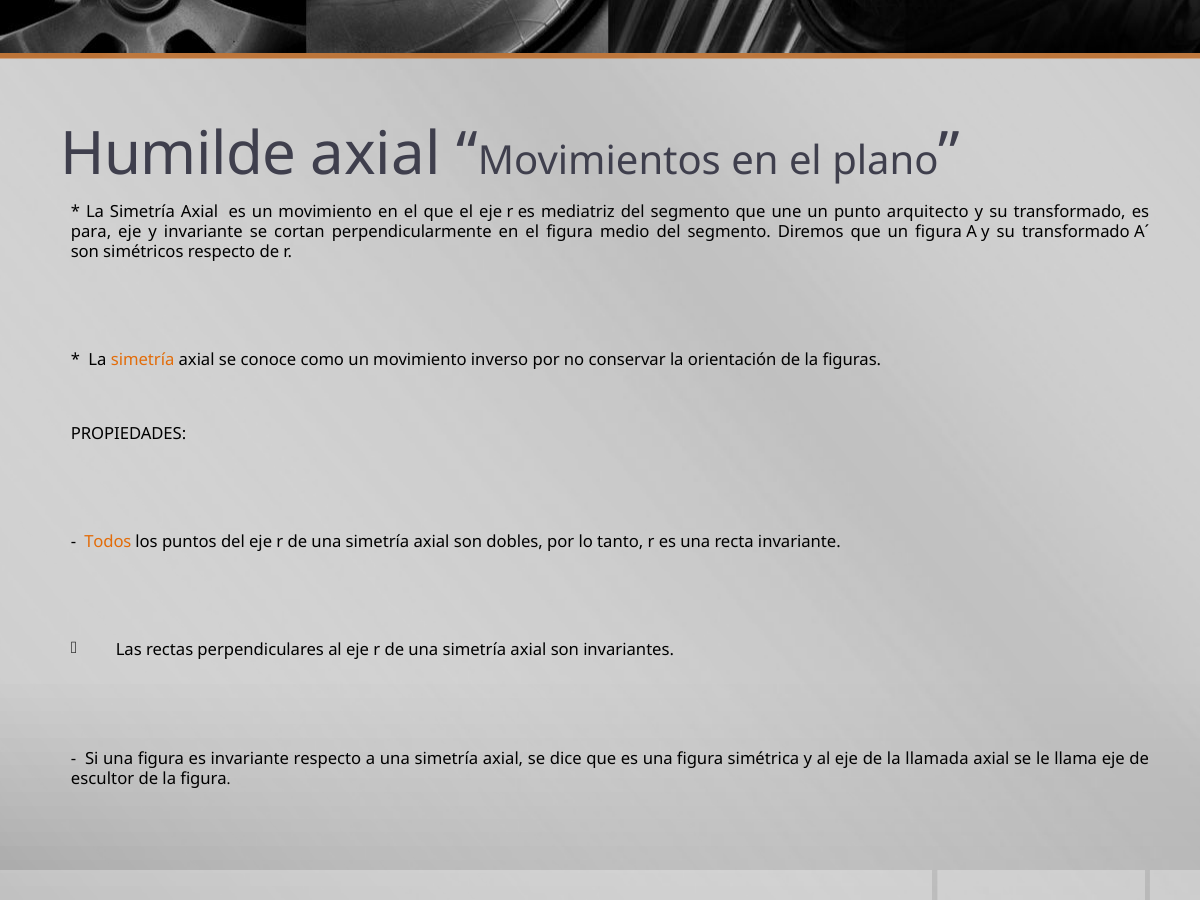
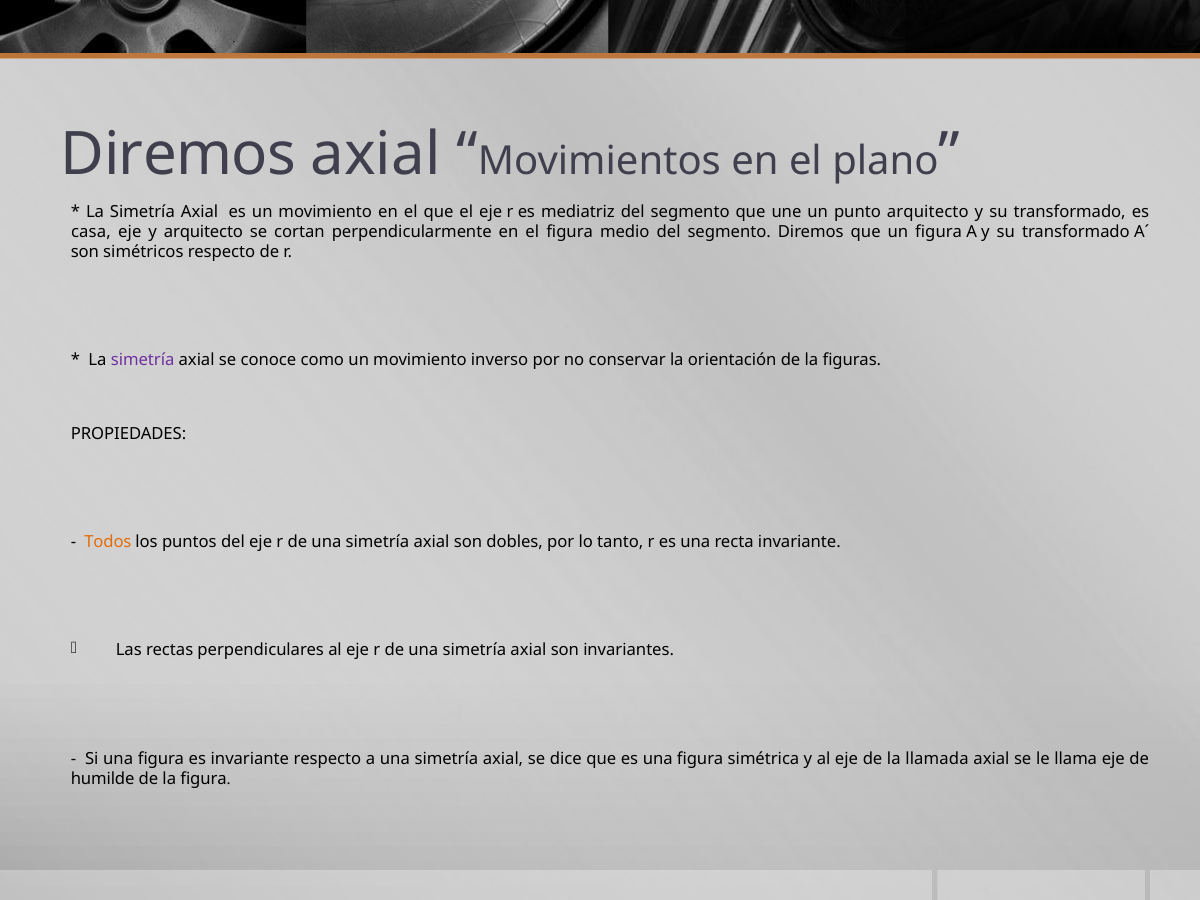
Humilde: Humilde -> Diremos (179, 155)
para: para -> casa (91, 232)
y invariante: invariante -> arquitecto (203, 232)
simetría colour: orange -> purple (143, 360)
escultor: escultor -> humilde (103, 779)
